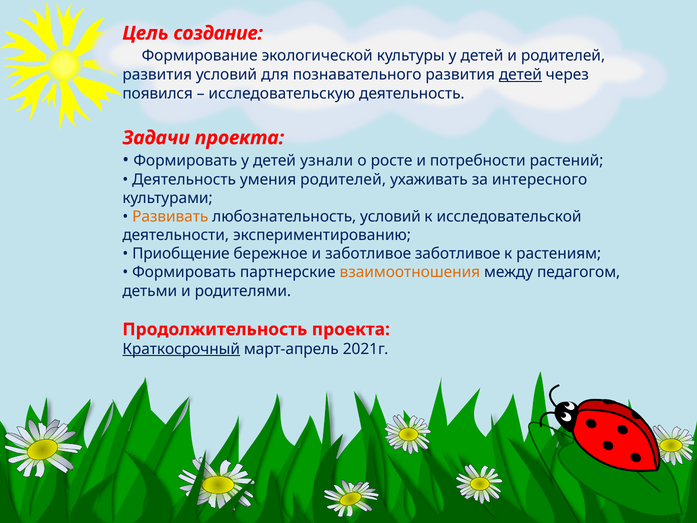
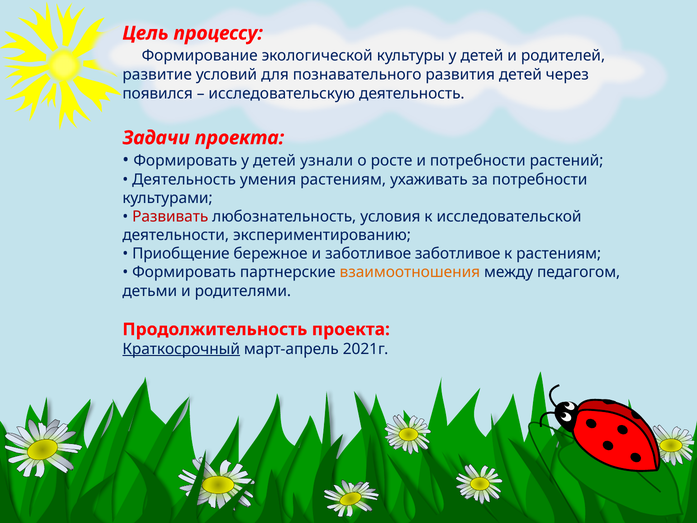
создание: создание -> процессу (218, 33)
развития: развития -> развитие (157, 75)
детей underline: present -> none (520, 75)
умения родителей: родителей -> растениям (343, 179)
за интересного: интересного -> потребности (540, 179)
Развивать colour: orange -> red (170, 216)
любознательность условий: условий -> условия (390, 216)
